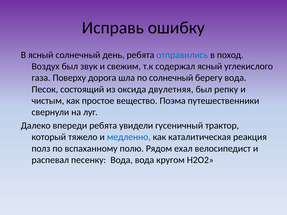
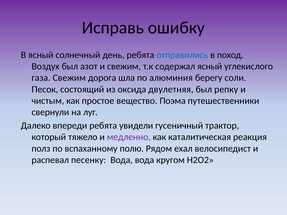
звук: звук -> азот (89, 66)
газа Поверху: Поверху -> Свежим (69, 78)
по солнечный: солнечный -> алюминия (171, 78)
берегу вода: вода -> соли (235, 78)
медленно colour: blue -> purple (129, 137)
